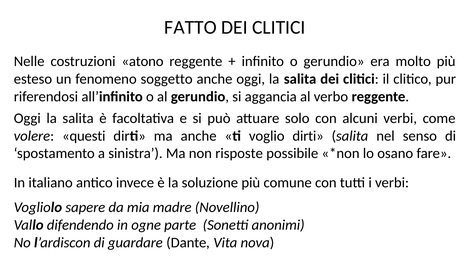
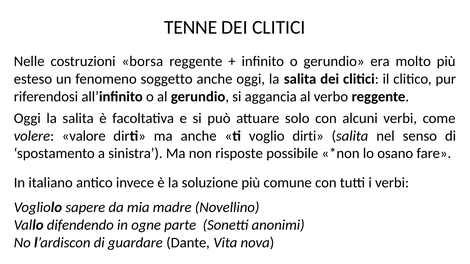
FATTO: FATTO -> TENNE (191, 27)
atono: atono -> borsa (142, 61)
questi: questi -> valore (84, 136)
